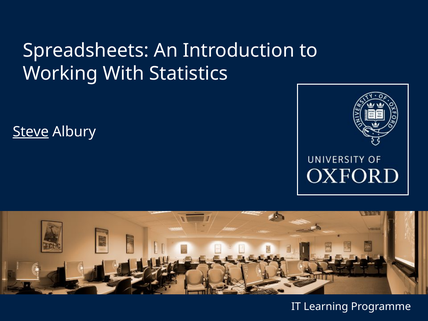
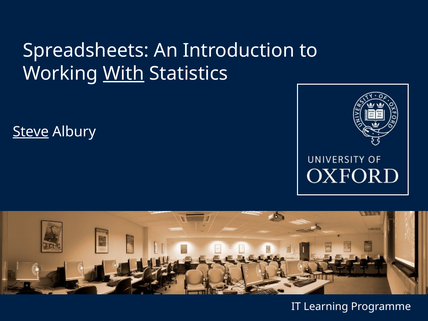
With underline: none -> present (124, 74)
